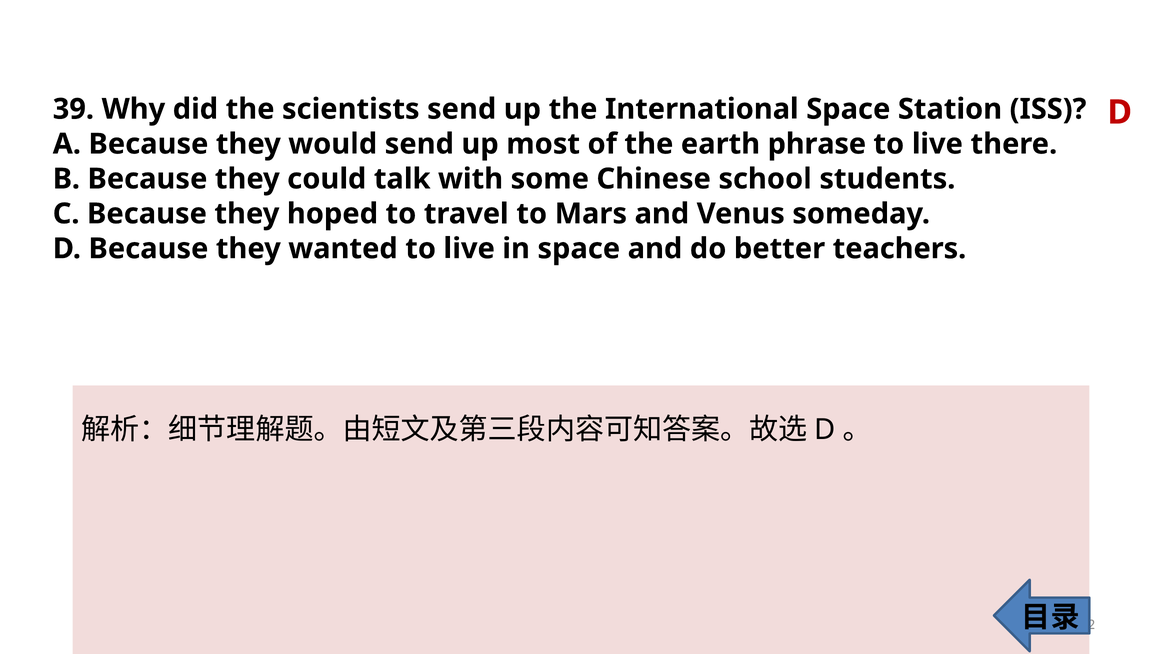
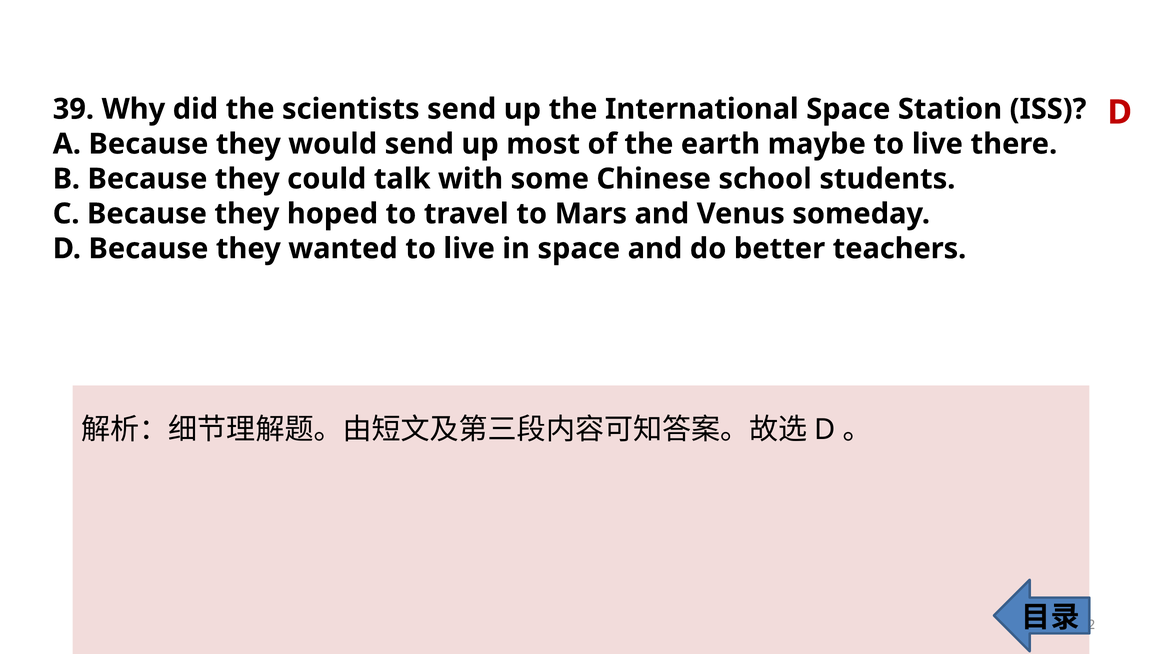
phrase: phrase -> maybe (817, 144)
